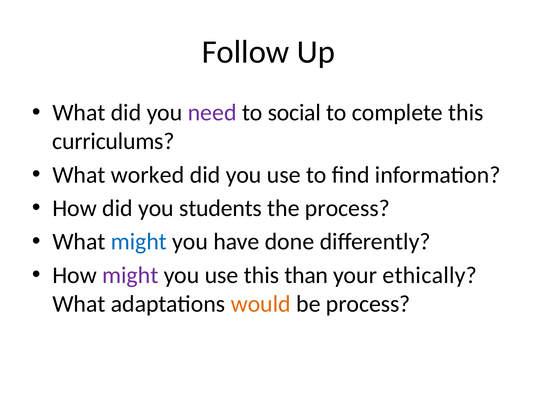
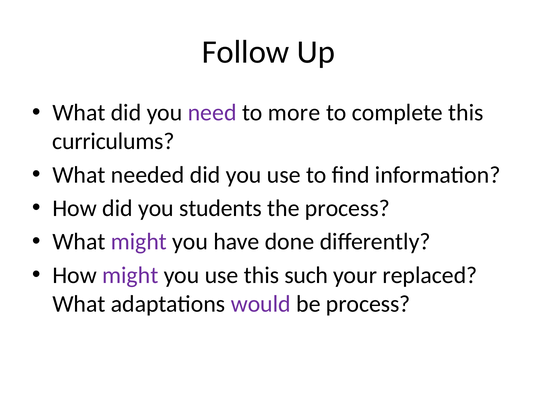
social: social -> more (294, 113)
worked: worked -> needed (148, 175)
might colour: blue -> purple (139, 242)
than: than -> such (306, 275)
ethically: ethically -> replaced (430, 275)
would colour: orange -> purple (261, 304)
